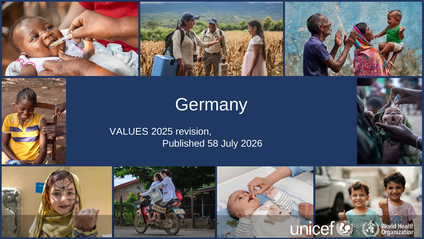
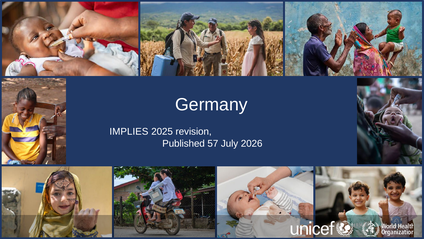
VALUES: VALUES -> IMPLIES (129, 131)
58: 58 -> 57 (213, 143)
